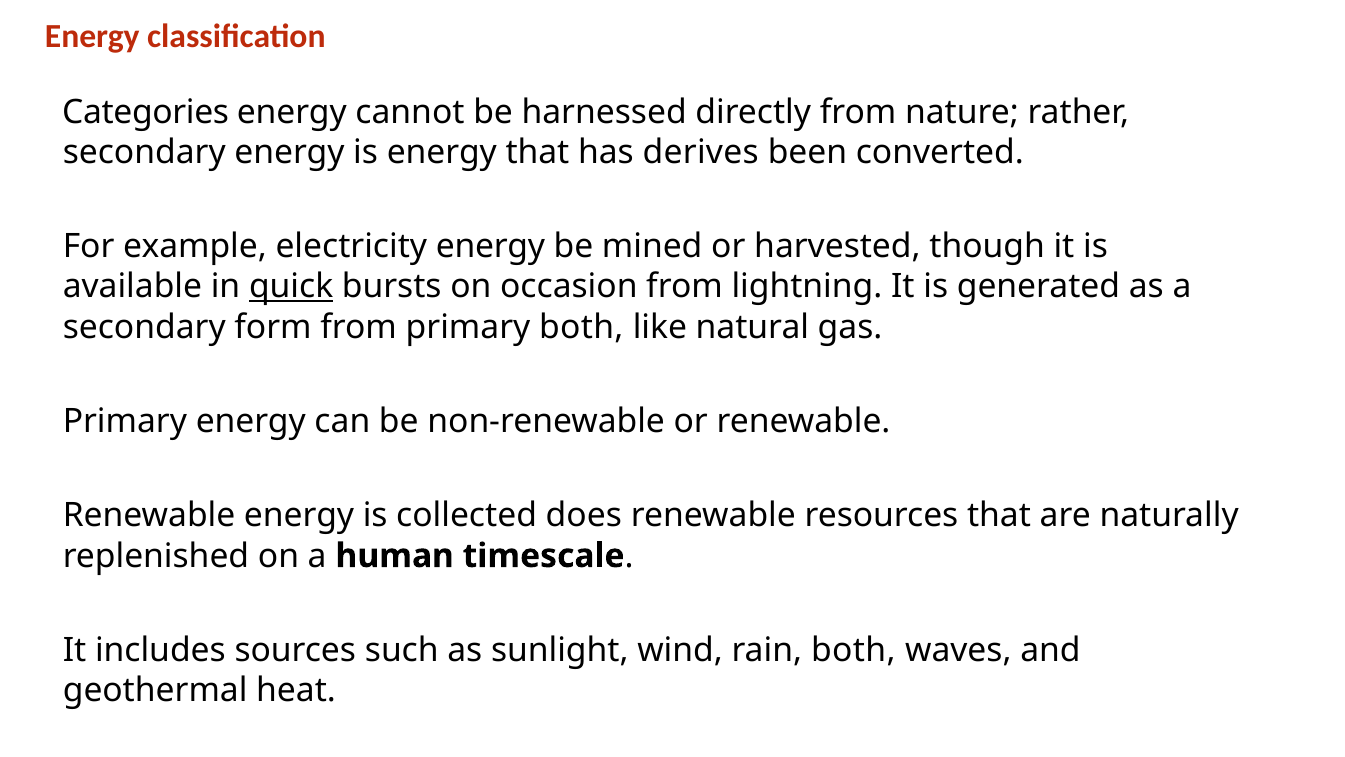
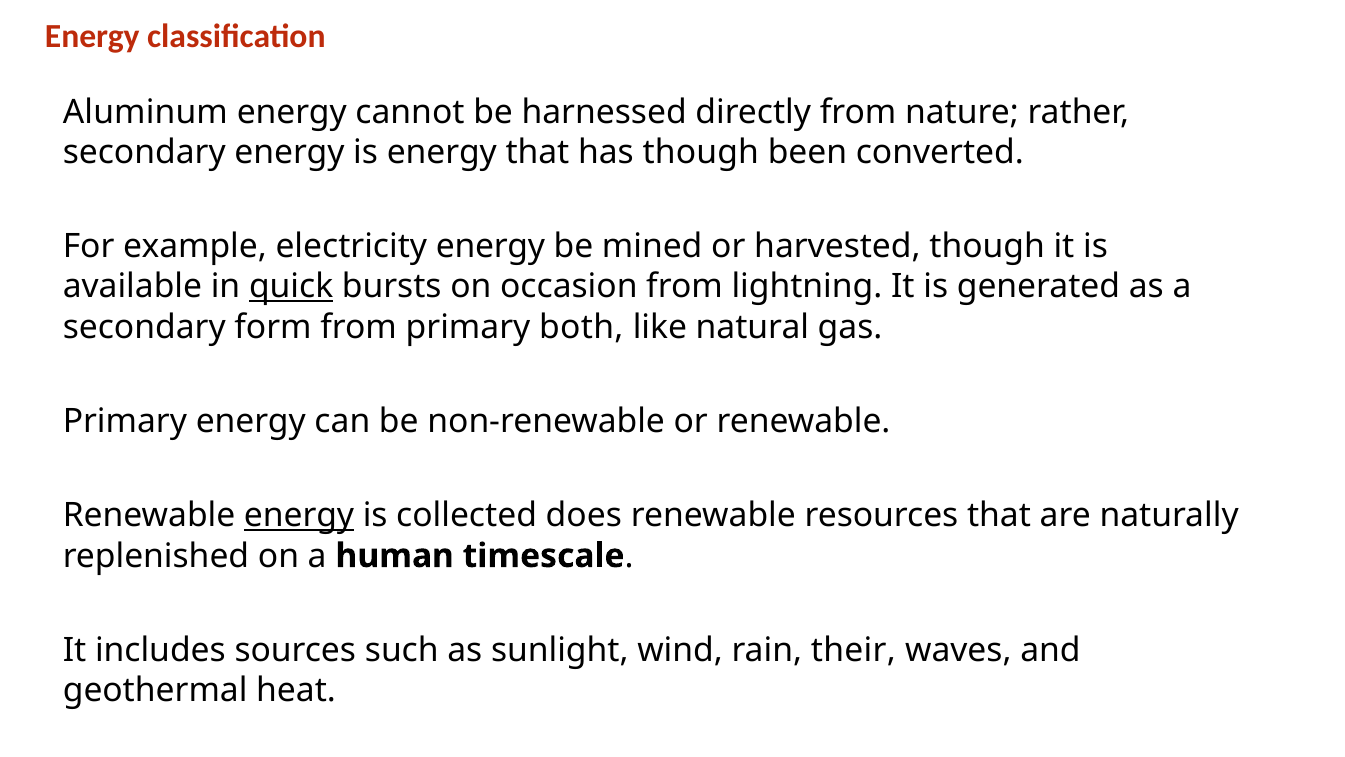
Categories: Categories -> Aluminum (145, 112)
has derives: derives -> though (701, 152)
energy underline: none -> present (299, 515)
rain both: both -> their (853, 650)
